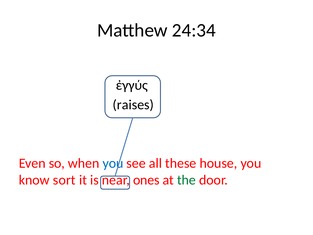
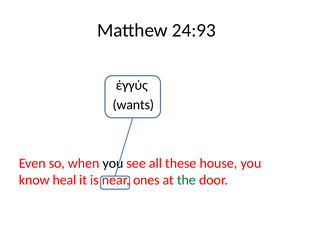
24:34: 24:34 -> 24:93 (194, 30)
raises: raises -> wants (133, 105)
you colour: blue -> black (113, 163)
sort: sort -> heal (64, 180)
